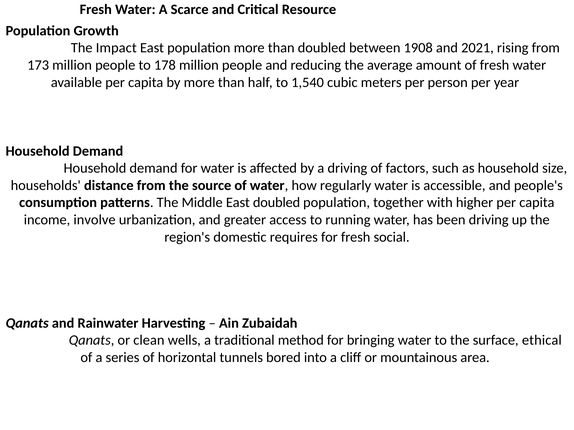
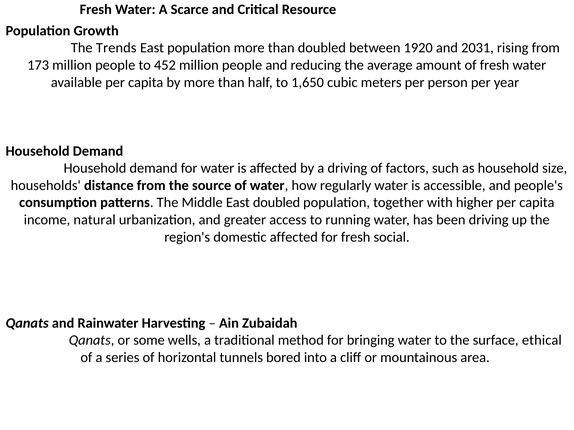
Impact: Impact -> Trends (116, 48)
1908: 1908 -> 1920 (418, 48)
2021: 2021 -> 2031 (477, 48)
178: 178 -> 452 (165, 65)
1,540: 1,540 -> 1,650 (308, 82)
involve: involve -> natural (95, 220)
domestic requires: requires -> affected (294, 237)
clean: clean -> some (149, 341)
